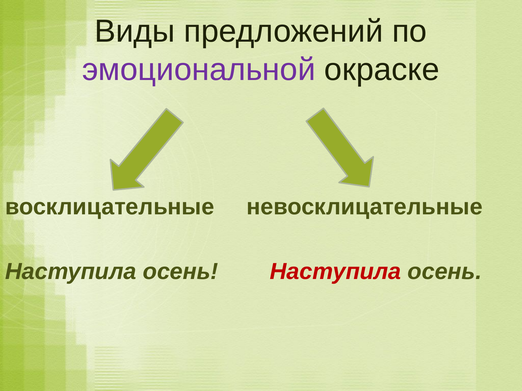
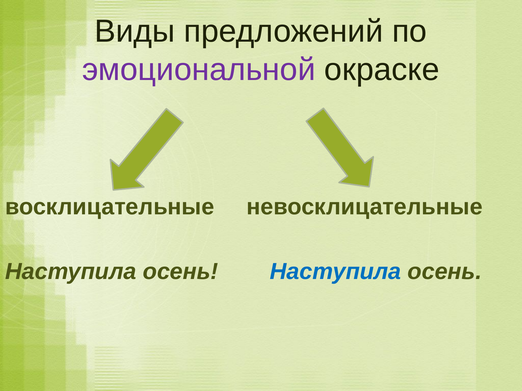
Наступила colour: red -> blue (336, 272)
